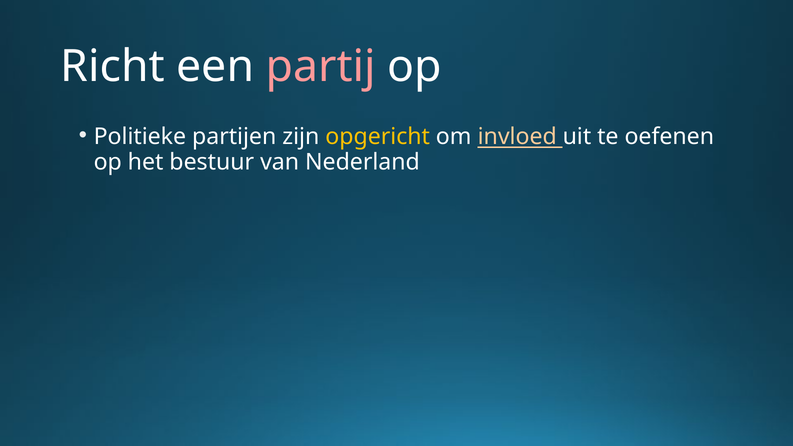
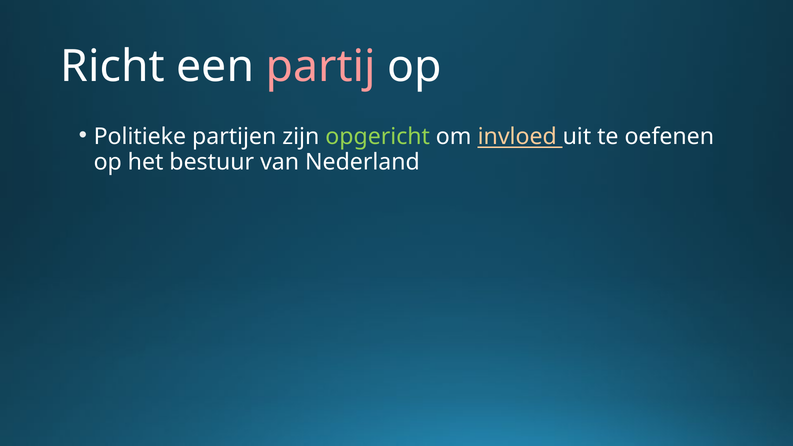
opgericht colour: yellow -> light green (378, 137)
